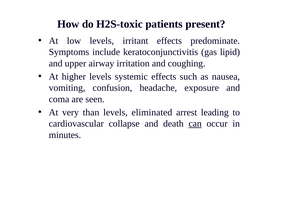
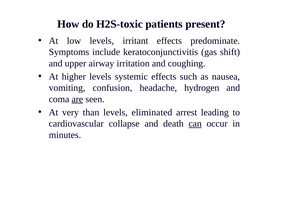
lipid: lipid -> shift (230, 52)
exposure: exposure -> hydrogen (202, 88)
are underline: none -> present (77, 99)
